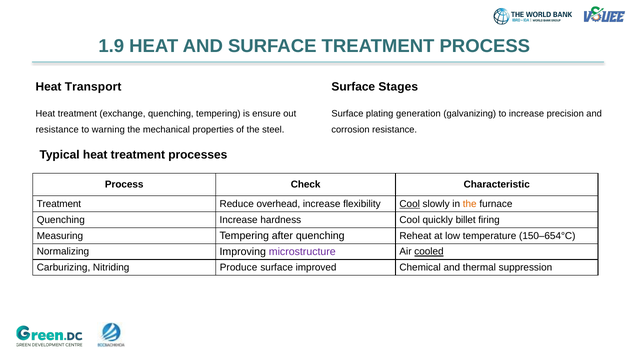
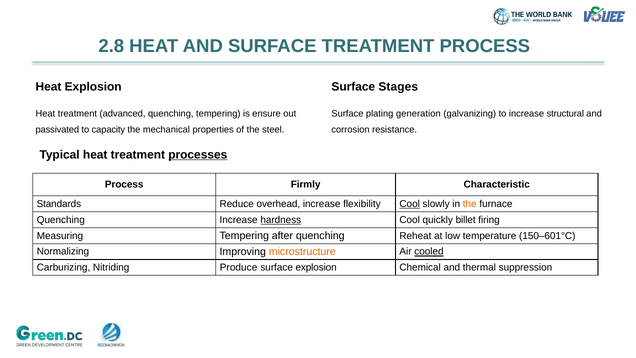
1.9: 1.9 -> 2.8 (111, 46)
Heat Transport: Transport -> Explosion (93, 87)
precision: precision -> structural (565, 114)
exchange: exchange -> advanced (123, 114)
resistance: resistance -> passivated (57, 130)
warning: warning -> capacity (108, 130)
processes underline: none -> present (198, 155)
Check: Check -> Firmly (306, 185)
Treatment: Treatment -> Standards (59, 204)
hardness underline: none -> present (281, 220)
150–654°C: 150–654°C -> 150–601°C (547, 236)
microstructure colour: purple -> orange (302, 252)
surface improved: improved -> explosion (316, 267)
